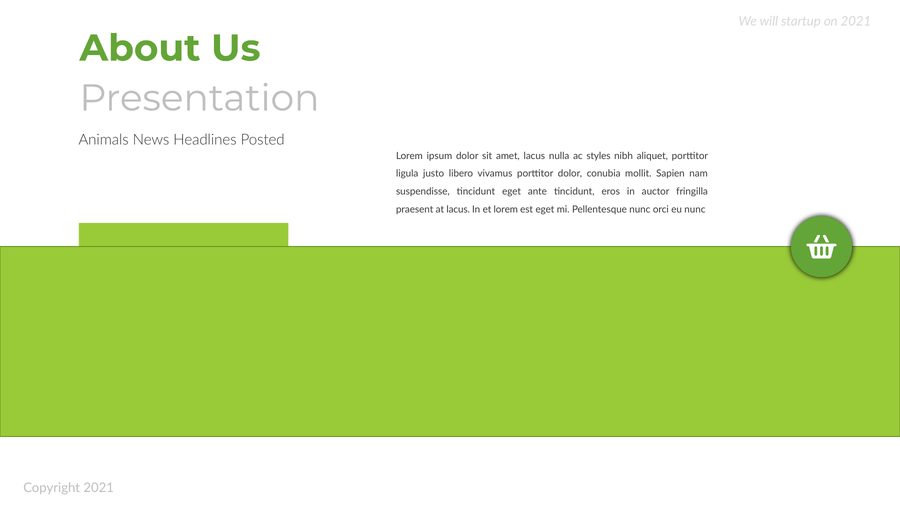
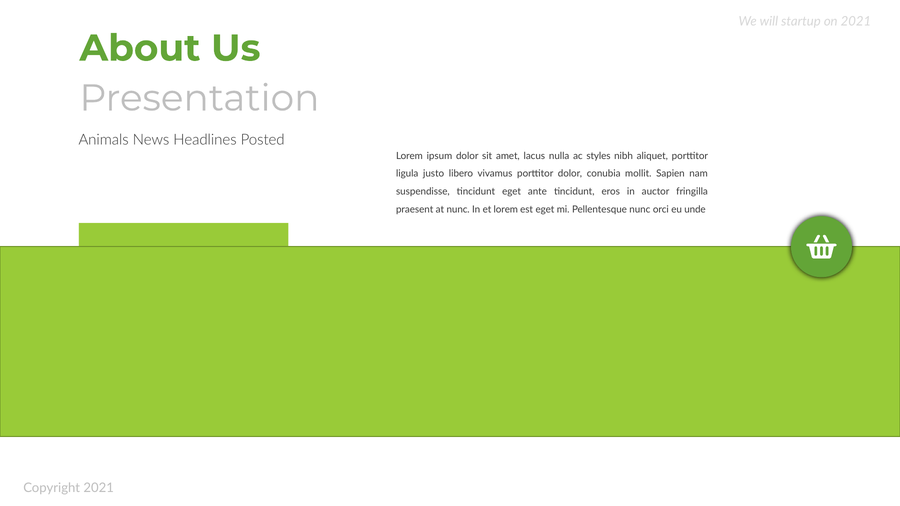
at lacus: lacus -> nunc (458, 210)
eu nunc: nunc -> unde (695, 210)
